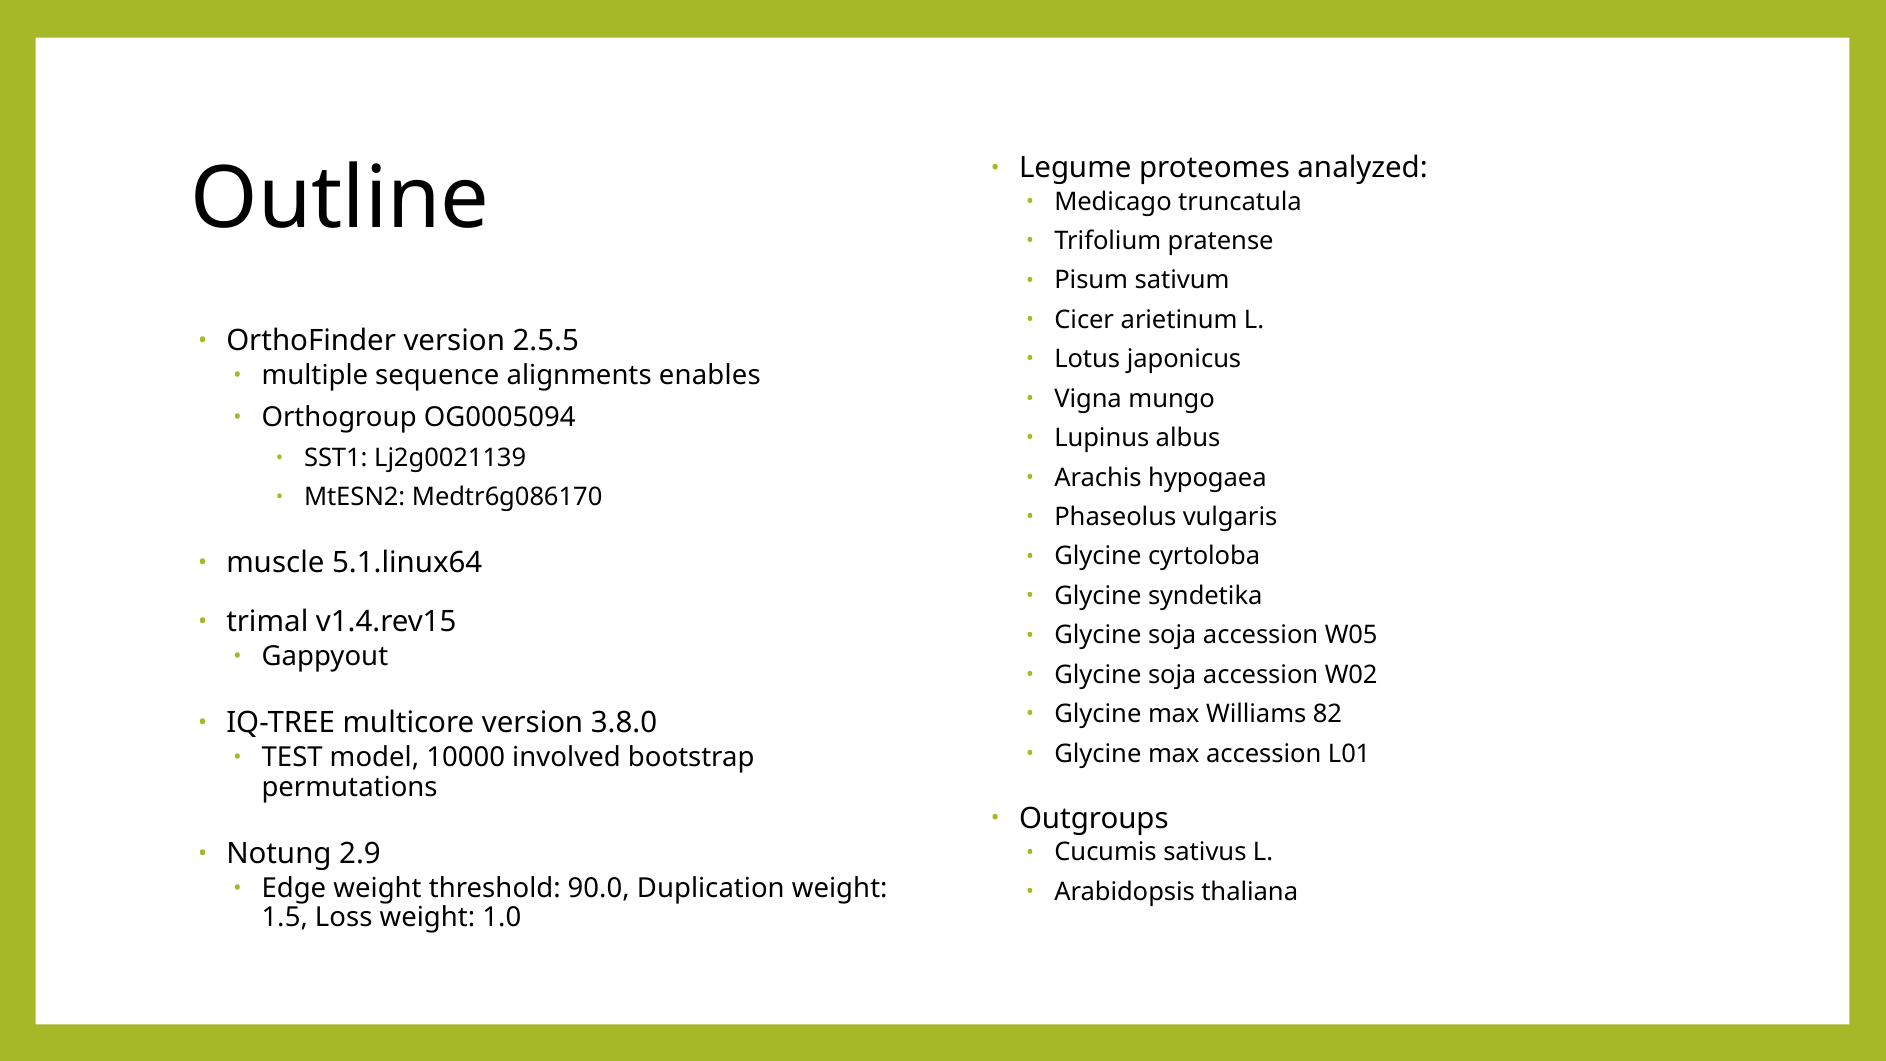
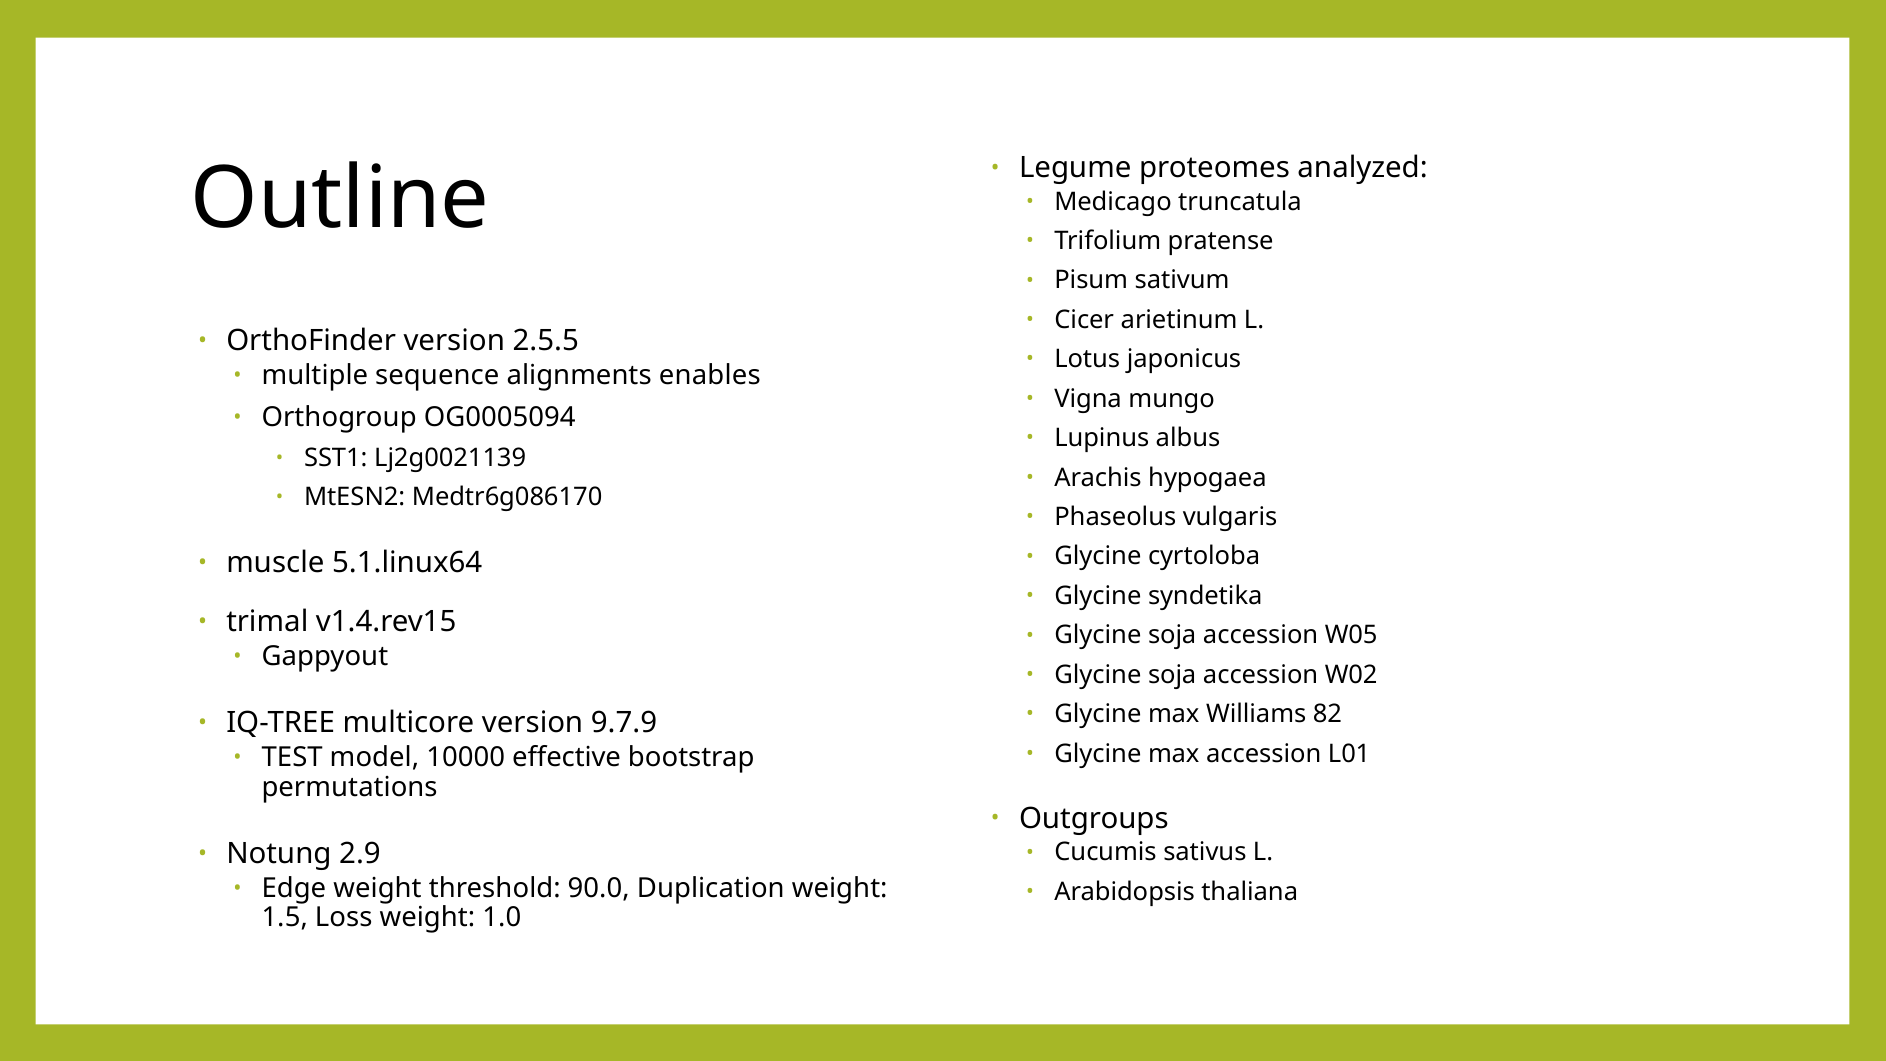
3.8.0: 3.8.0 -> 9.7.9 (624, 723)
involved: involved -> effective (567, 757)
